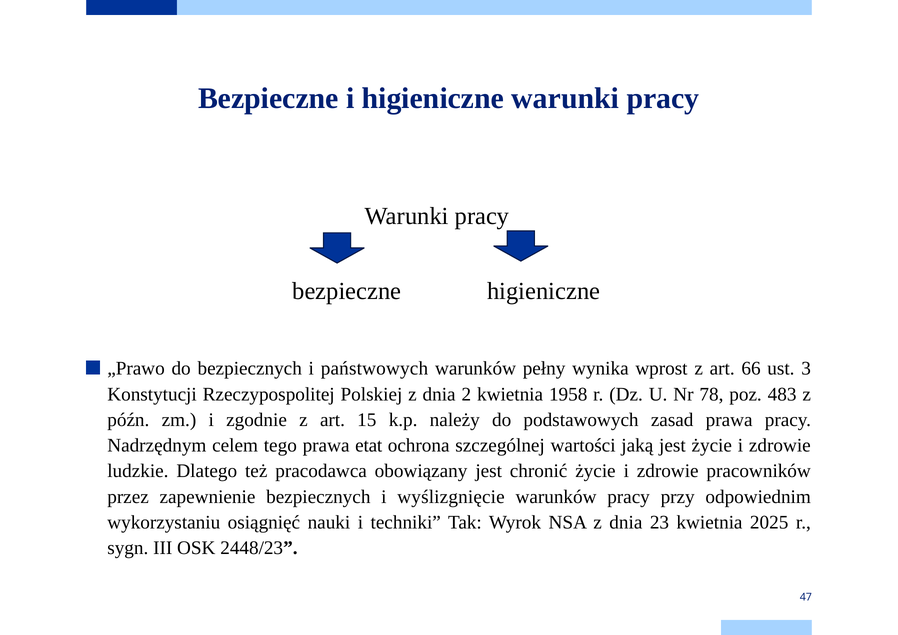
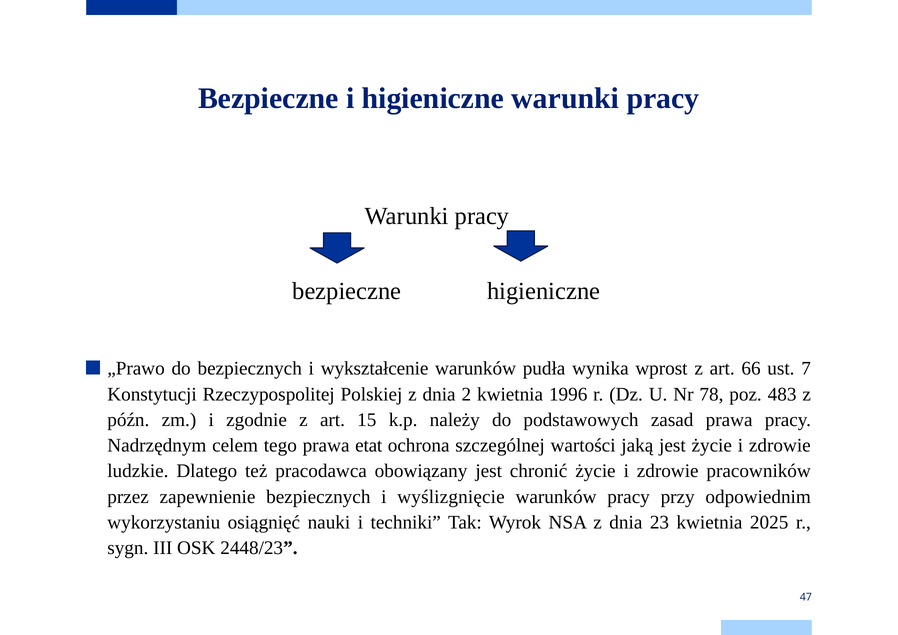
państwowych: państwowych -> wykształcenie (375, 369)
pełny: pełny -> pudła (544, 369)
3: 3 -> 7 (806, 369)
1958: 1958 -> 1996 (568, 394)
